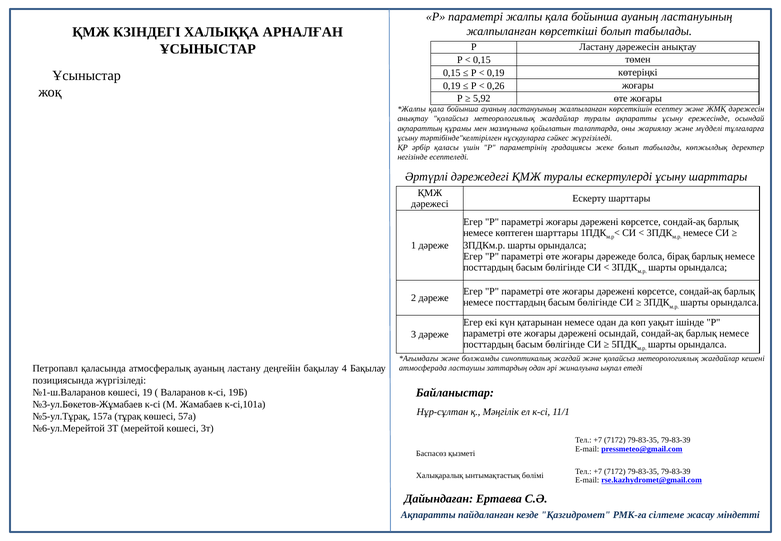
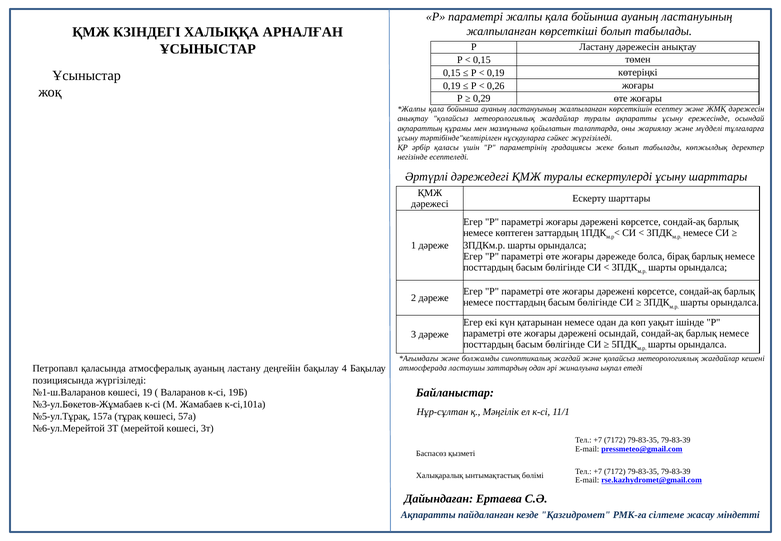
5,92: 5,92 -> 0,29 (482, 99)
көптеген шарттары: шарттары -> заттардың (557, 233)
